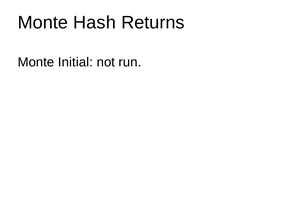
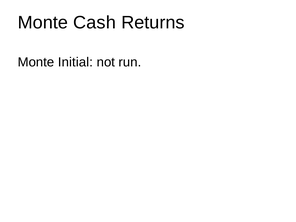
Hash: Hash -> Cash (94, 22)
